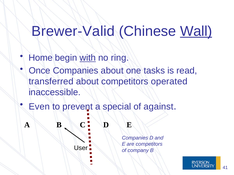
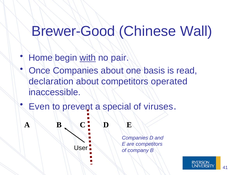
Brewer-Valid: Brewer-Valid -> Brewer-Good (73, 31)
Wall underline: present -> none (196, 31)
ring: ring -> pair (120, 58)
tasks: tasks -> basis (154, 71)
transferred: transferred -> declaration (51, 82)
against: against -> viruses (158, 107)
